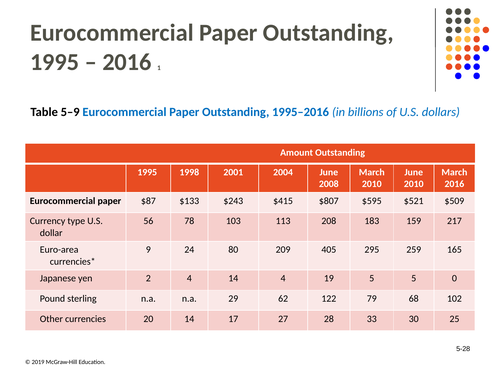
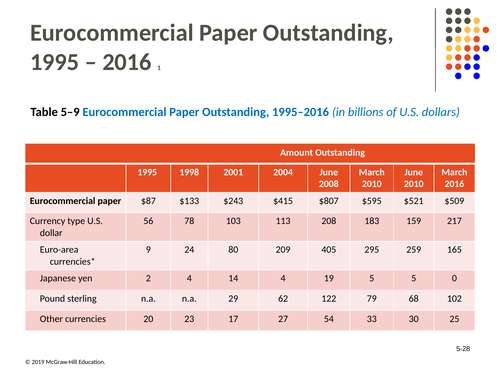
20 14: 14 -> 23 (189, 319)
28: 28 -> 54 (329, 319)
